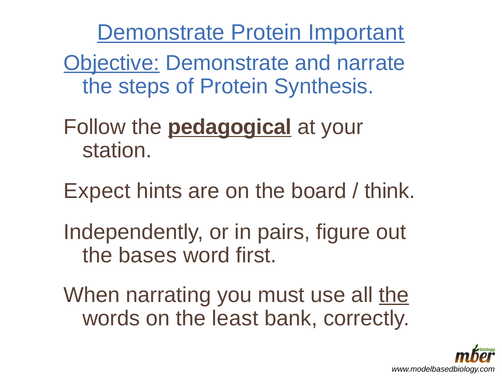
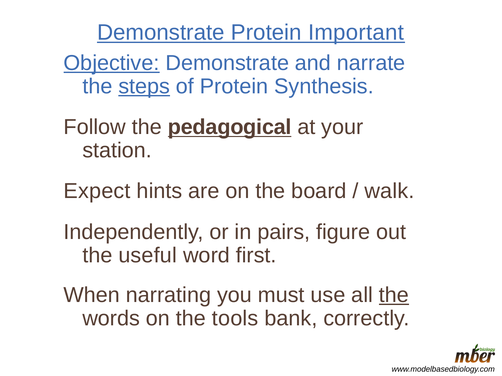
steps underline: none -> present (144, 86)
think: think -> walk (390, 191)
bases: bases -> useful (148, 256)
least: least -> tools (235, 319)
